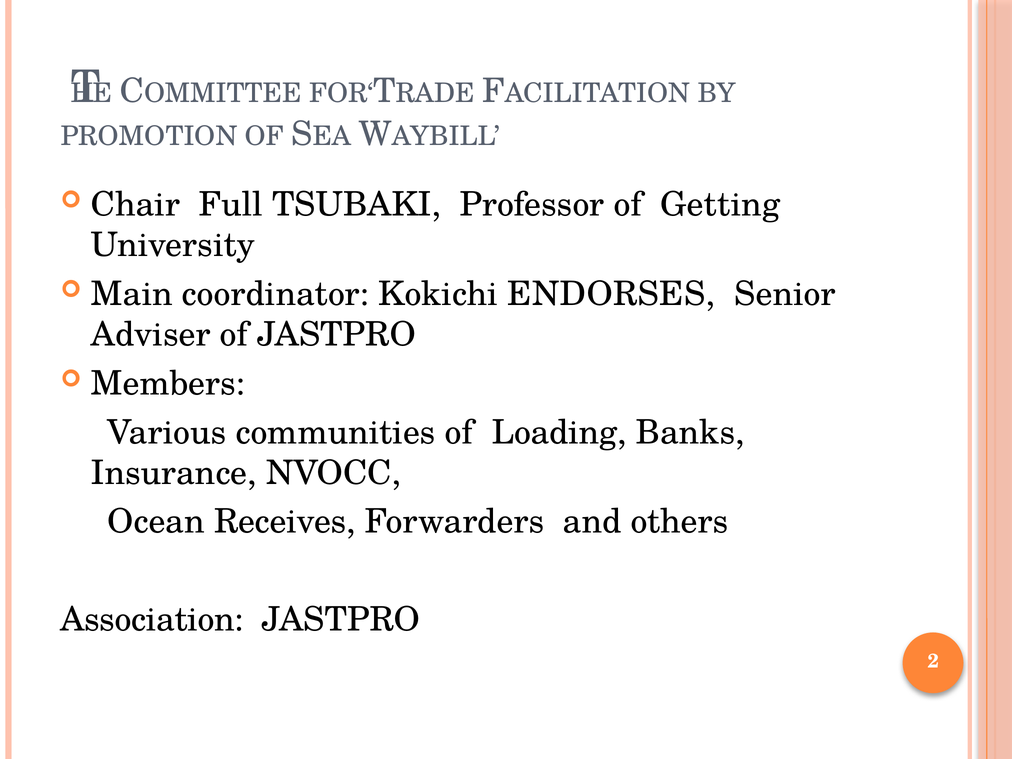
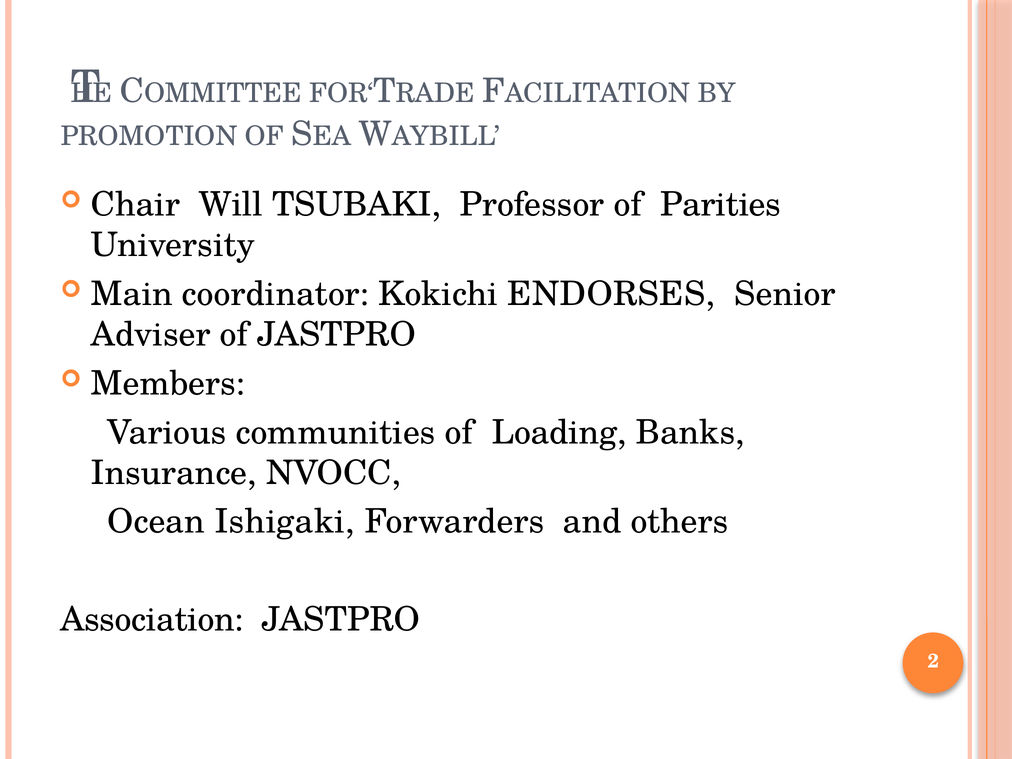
Full: Full -> Will (231, 205)
Getting: Getting -> Parities (721, 205)
Receives: Receives -> Ishigaki (285, 522)
